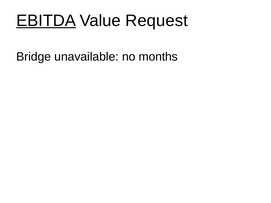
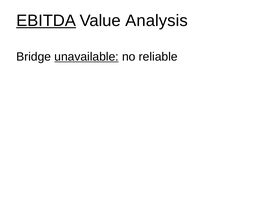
Request: Request -> Analysis (157, 21)
unavailable underline: none -> present (86, 57)
months: months -> reliable (158, 57)
